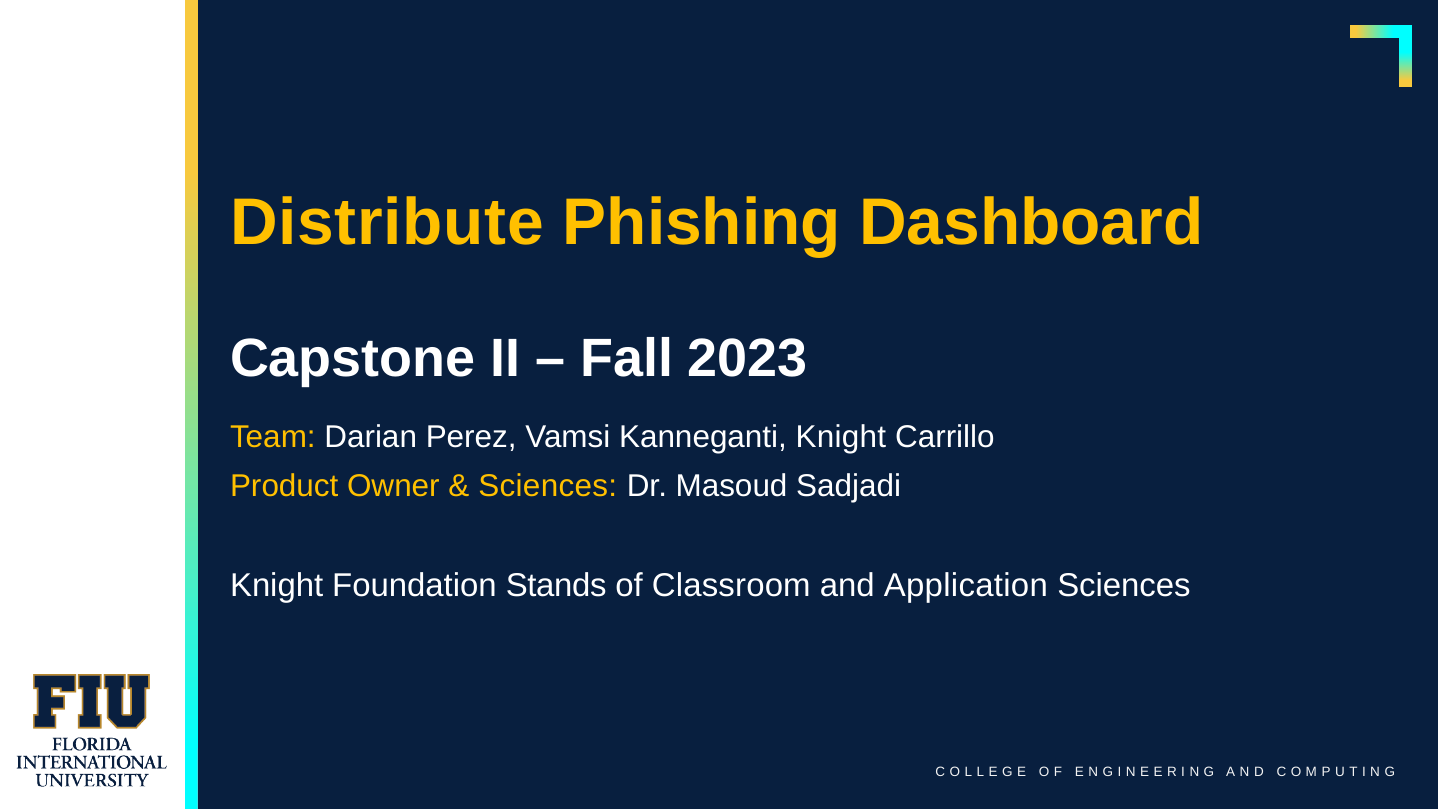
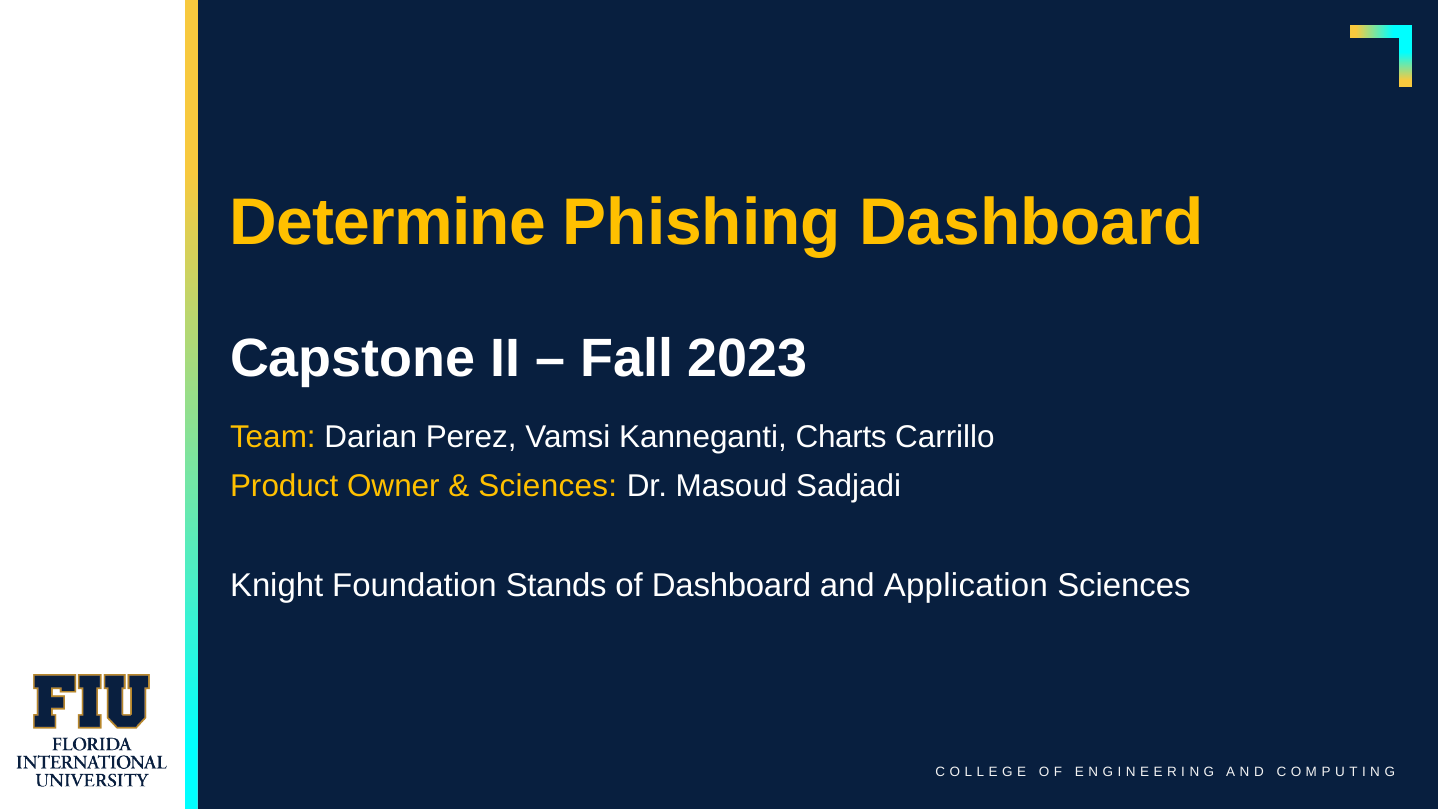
Distribute: Distribute -> Determine (388, 223)
Kanneganti Knight: Knight -> Charts (841, 437)
of Classroom: Classroom -> Dashboard (732, 585)
